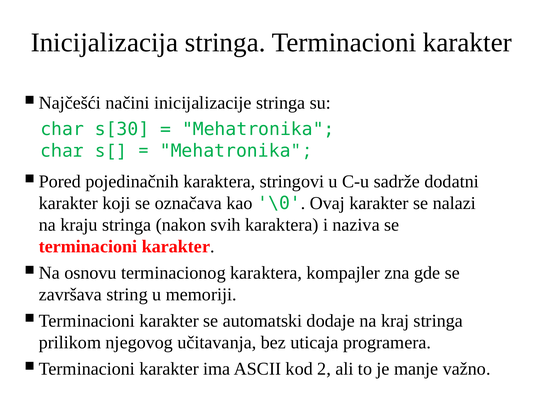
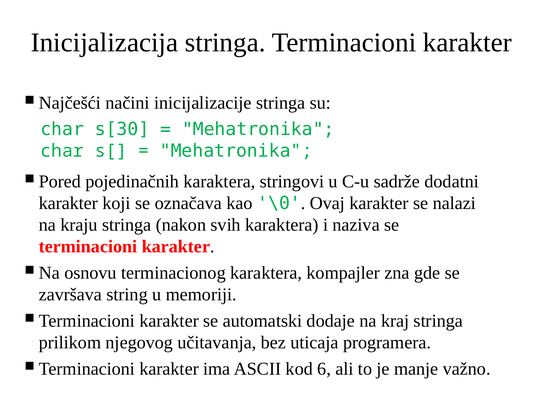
2: 2 -> 6 (324, 369)
